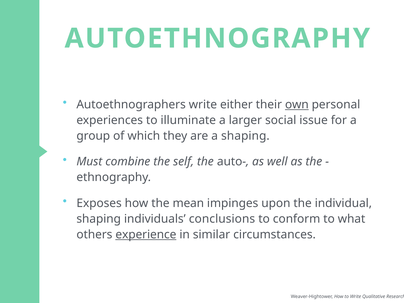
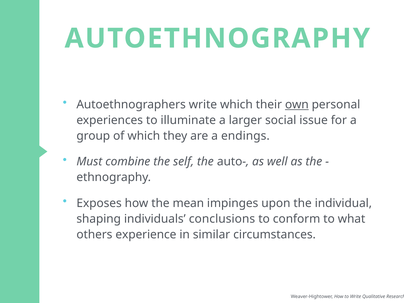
write either: either -> which (236, 105)
a shaping: shaping -> endings (245, 136)
experience underline: present -> none (146, 234)
